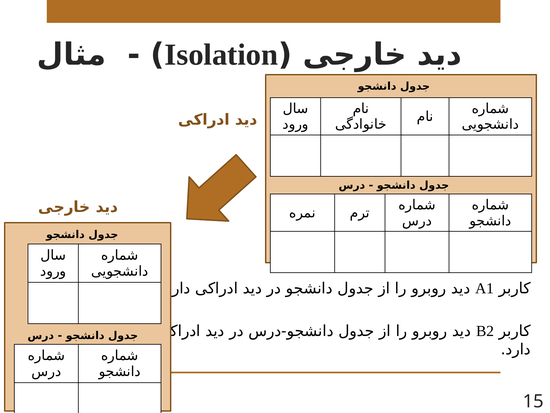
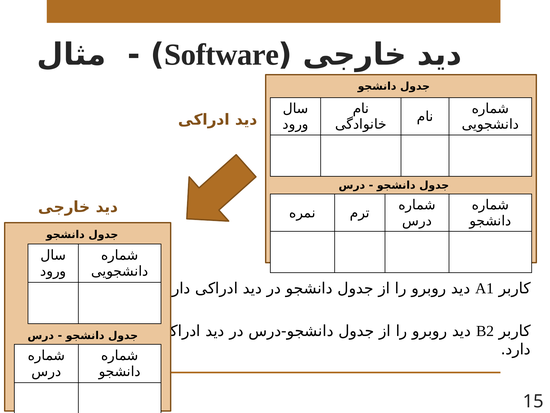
Isolation: Isolation -> Software (221, 55)
